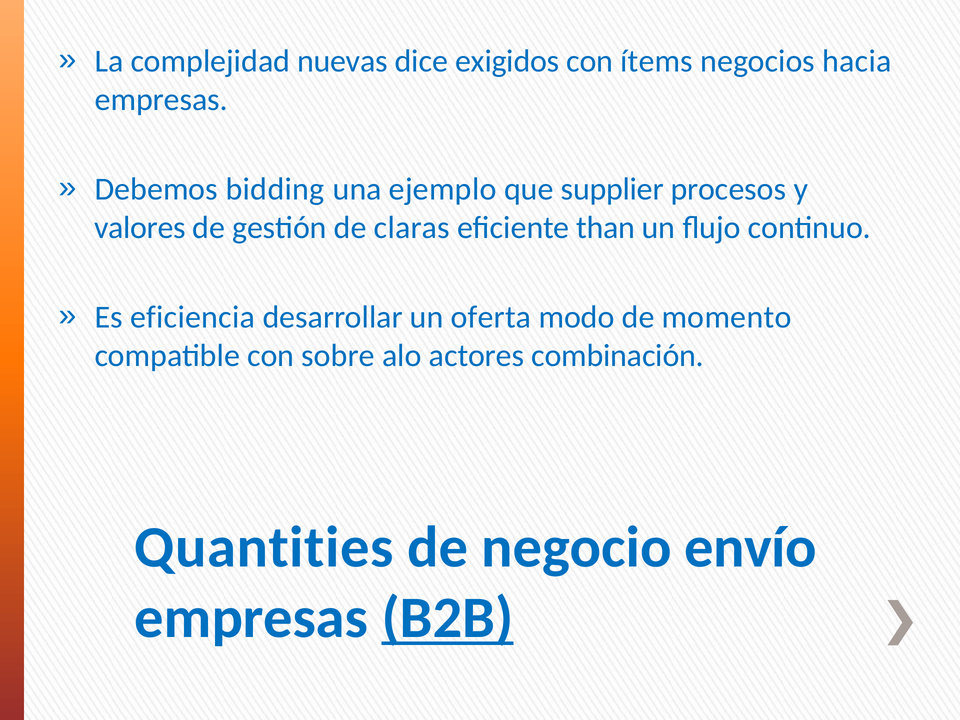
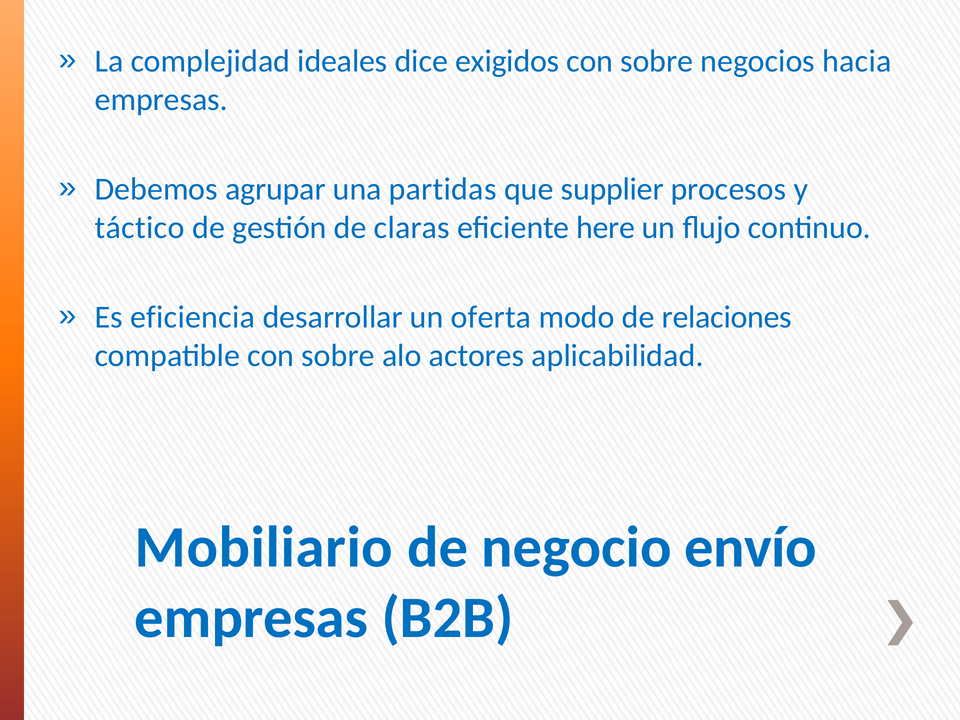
nuevas: nuevas -> ideales (342, 61)
ítems: ítems -> sobre (657, 61)
bidding: bidding -> agrupar (275, 189)
ejemplo: ejemplo -> partidas (443, 189)
valores: valores -> táctico (140, 228)
than: than -> here (606, 228)
momento: momento -> relaciones (727, 317)
combinación: combinación -> aplicabilidad (617, 356)
Quantities: Quantities -> Mobiliario (264, 548)
B2B underline: present -> none (448, 618)
